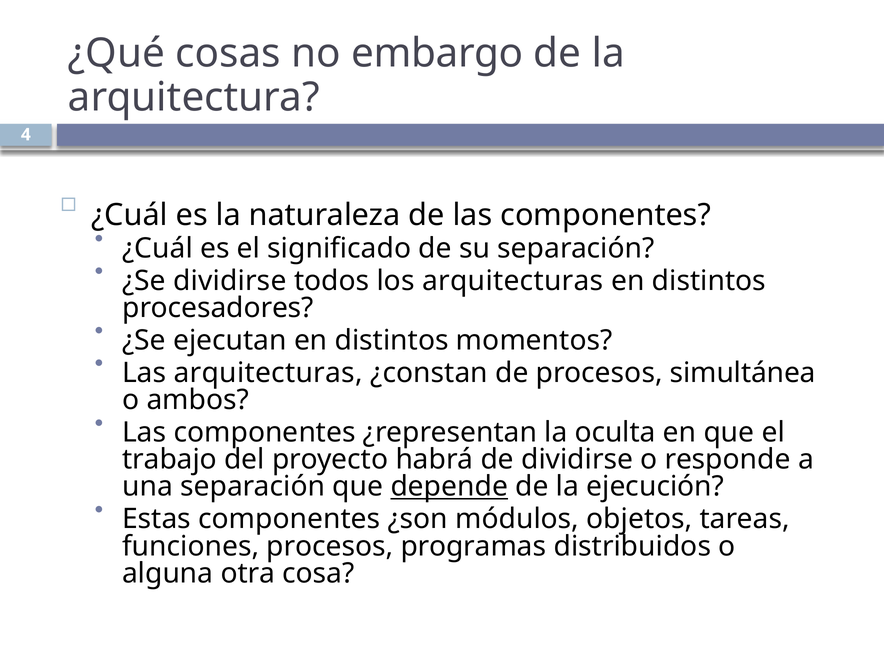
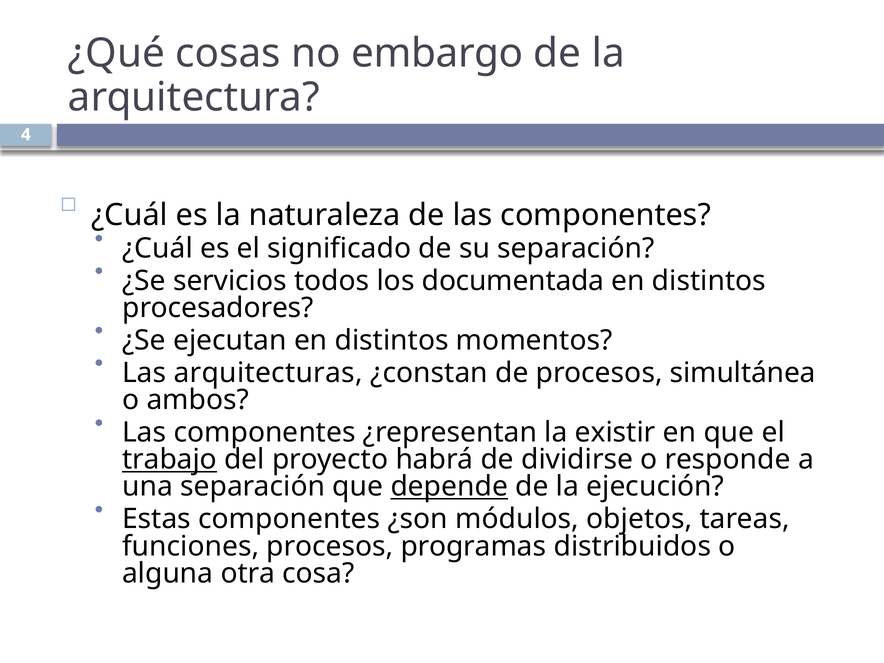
¿Se dividirse: dividirse -> servicios (230, 281)
los arquitecturas: arquitecturas -> documentada (513, 281)
oculta: oculta -> existir (615, 433)
trabajo underline: none -> present (170, 460)
